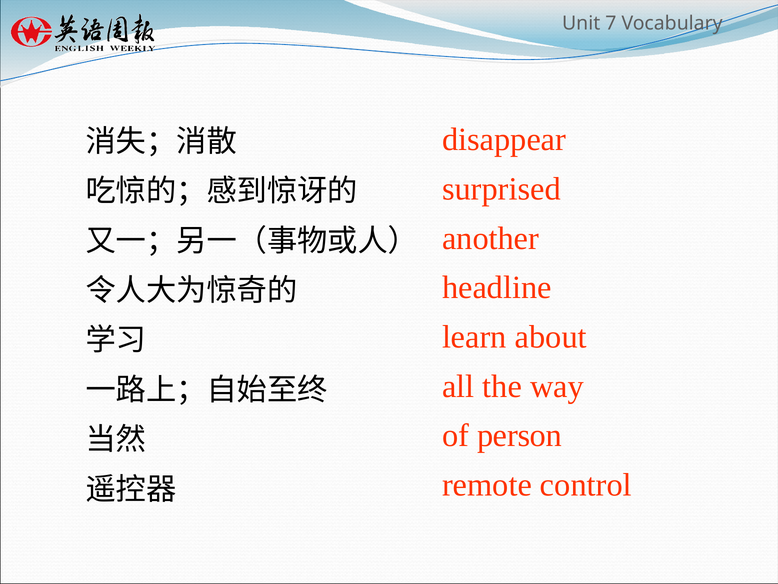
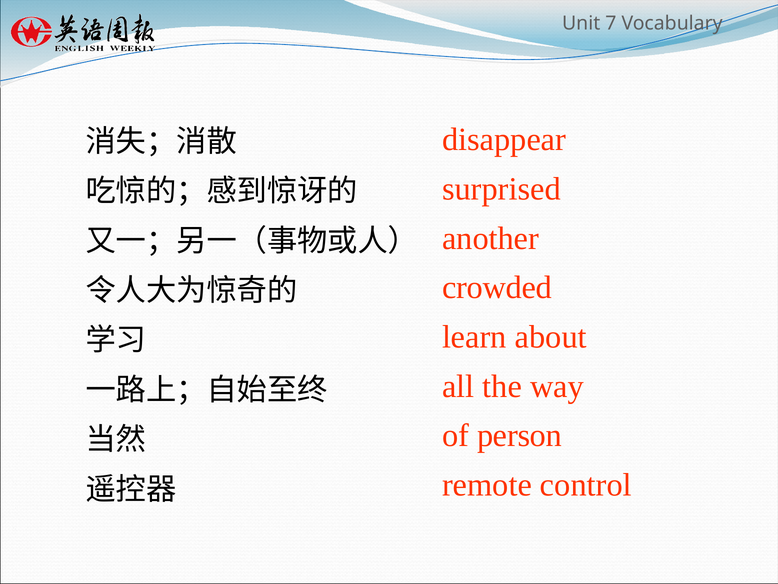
headline: headline -> crowded (497, 287)
